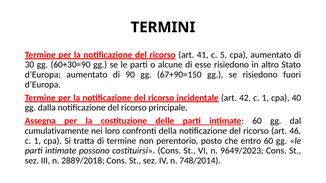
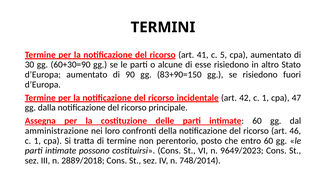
67+90=150: 67+90=150 -> 83+90=150 (179, 75)
40: 40 -> 47 (296, 98)
cumulativamente: cumulativamente -> amministrazione (57, 131)
